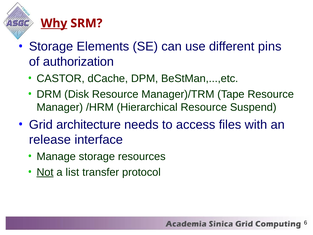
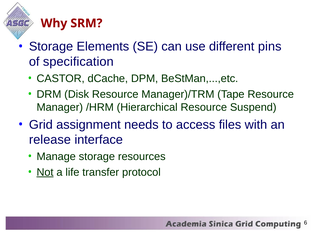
Why underline: present -> none (54, 23)
authorization: authorization -> specification (78, 62)
architecture: architecture -> assignment (88, 124)
list: list -> life (72, 172)
